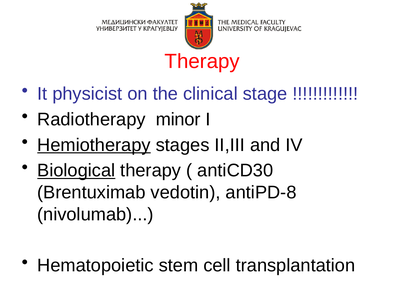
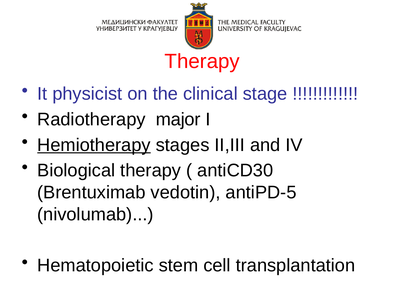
minor: minor -> major (178, 119)
Biological underline: present -> none (76, 170)
antiPD-8: antiPD-8 -> antiPD-5 (261, 192)
